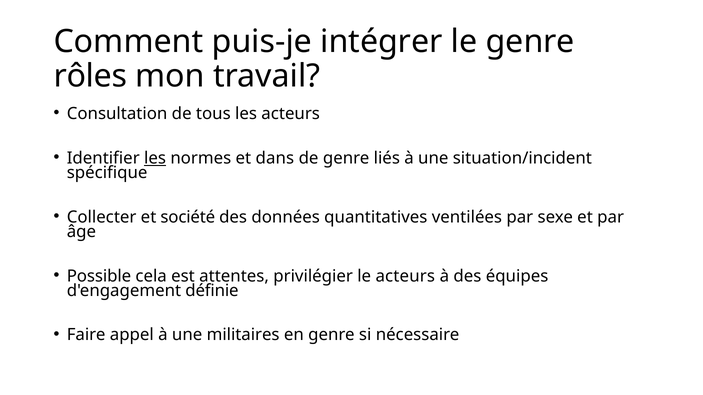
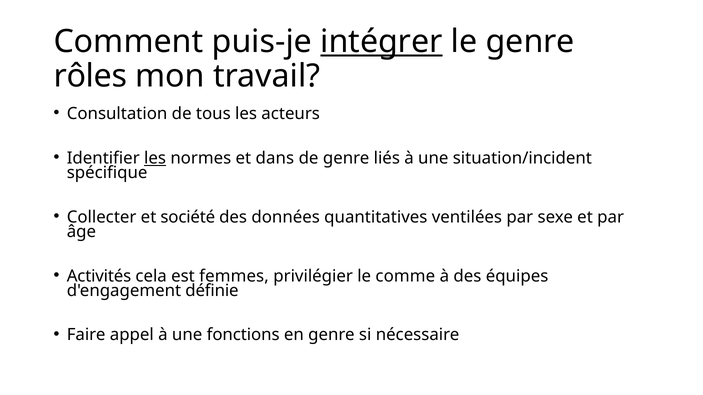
intégrer underline: none -> present (381, 42)
Possible: Possible -> Activités (99, 276)
attentes: attentes -> femmes (234, 276)
le acteurs: acteurs -> comme (405, 276)
militaires: militaires -> fonctions (243, 335)
